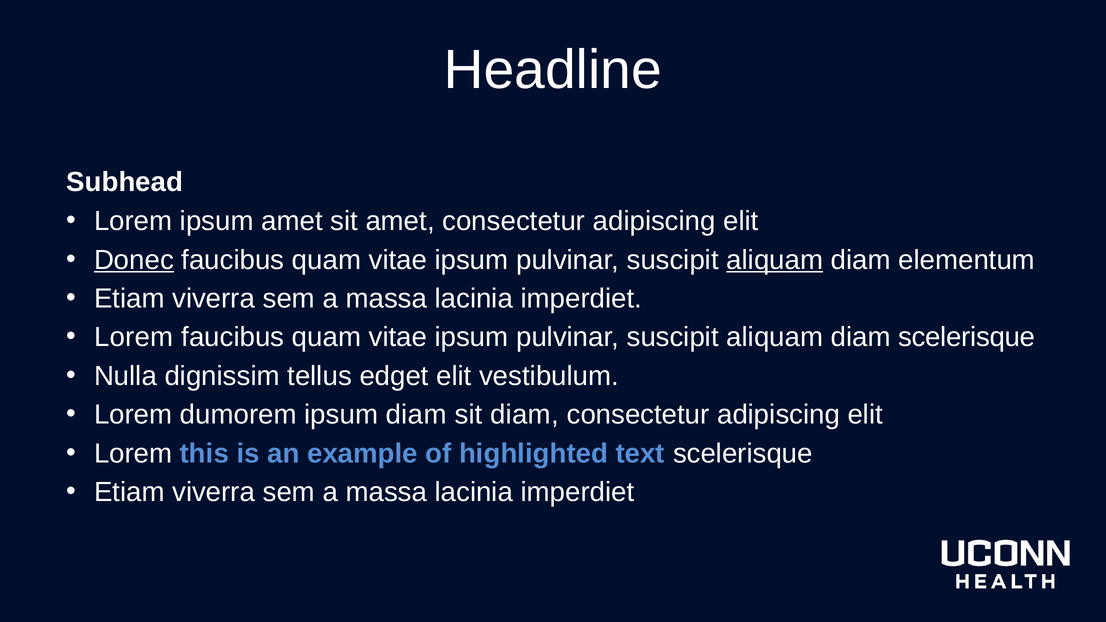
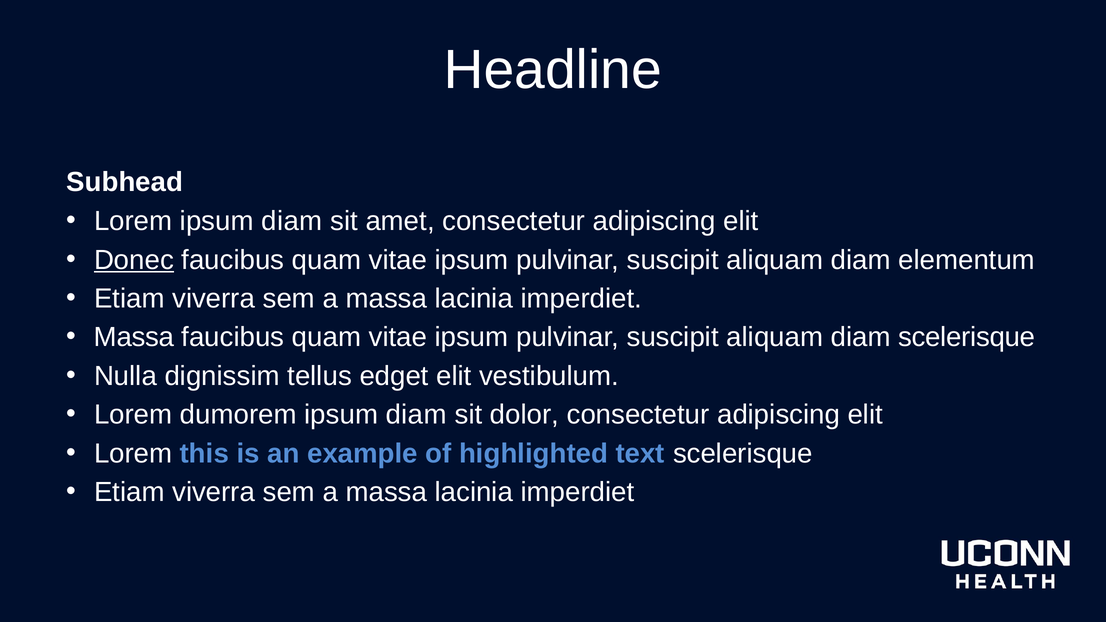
Lorem ipsum amet: amet -> diam (292, 221)
aliquam underline: present -> none (775, 260)
Lorem: Lorem -> Massa (134, 337)
sit diam: diam -> dolor (525, 415)
